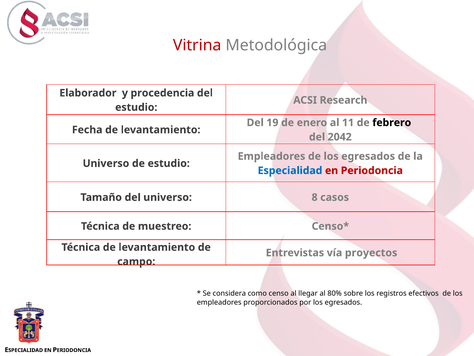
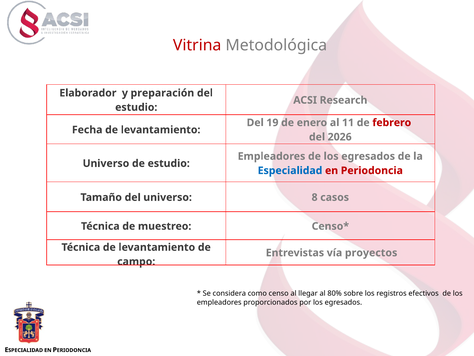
procedencia: procedencia -> preparación (162, 93)
febrero colour: black -> red (392, 122)
2042: 2042 -> 2026 (340, 137)
